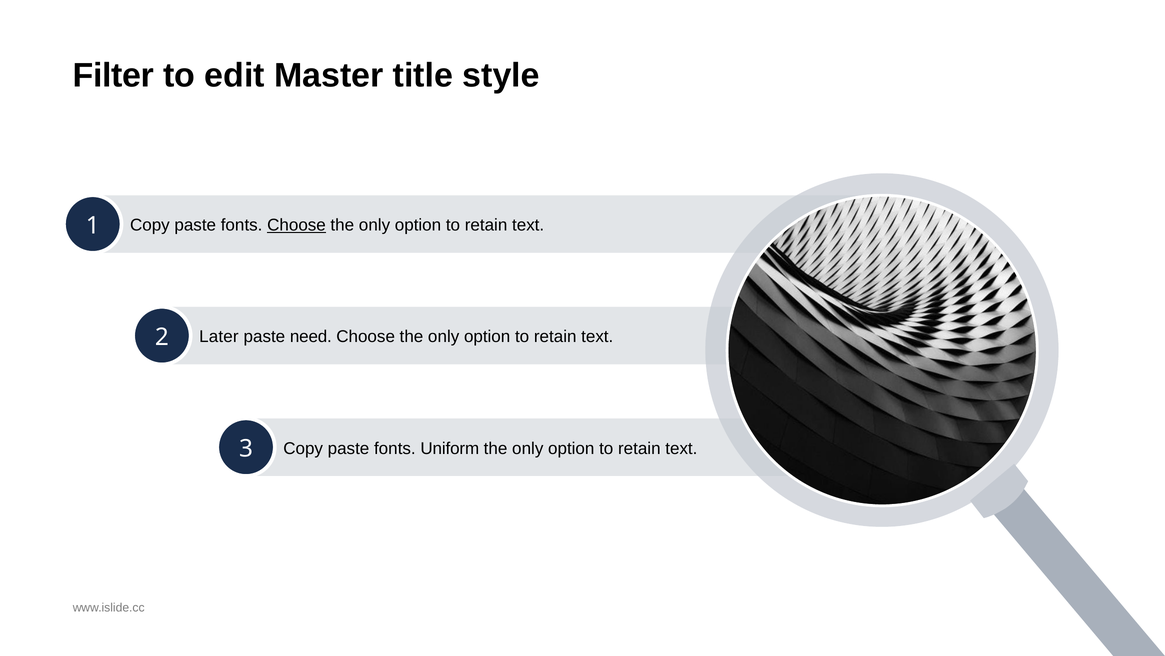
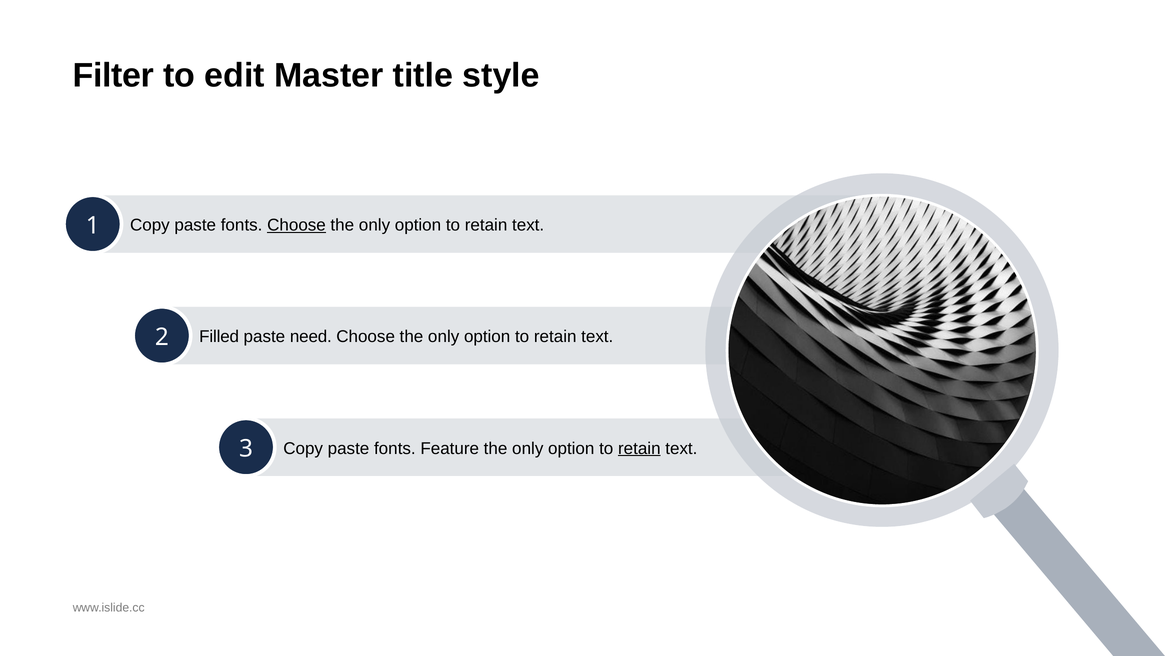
Later: Later -> Filled (219, 336)
Uniform: Uniform -> Feature (450, 448)
retain underline: none -> present (639, 448)
